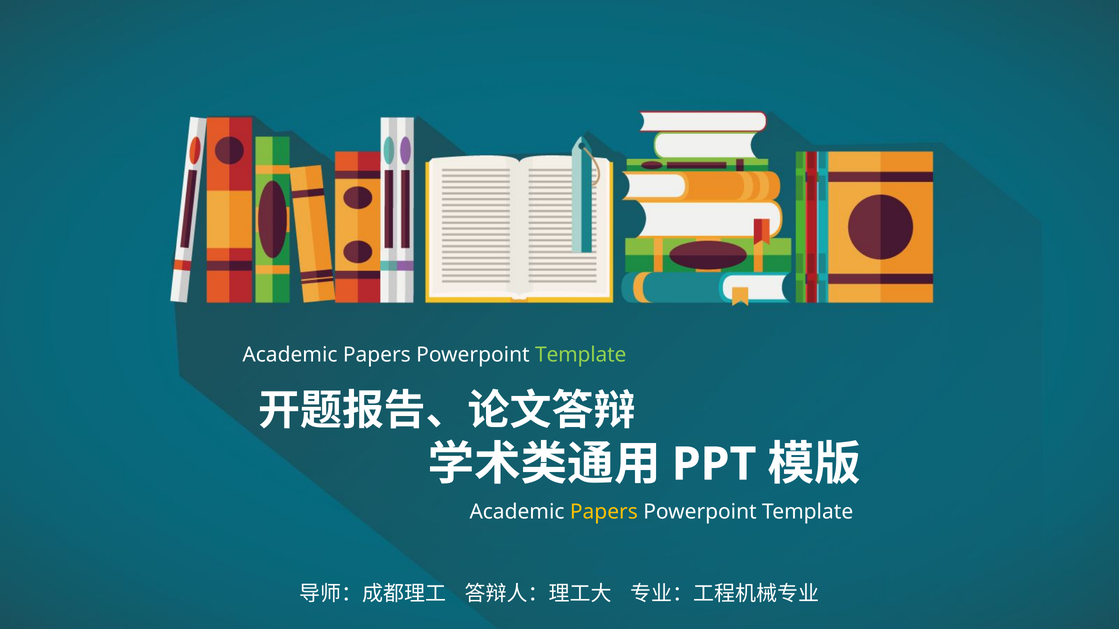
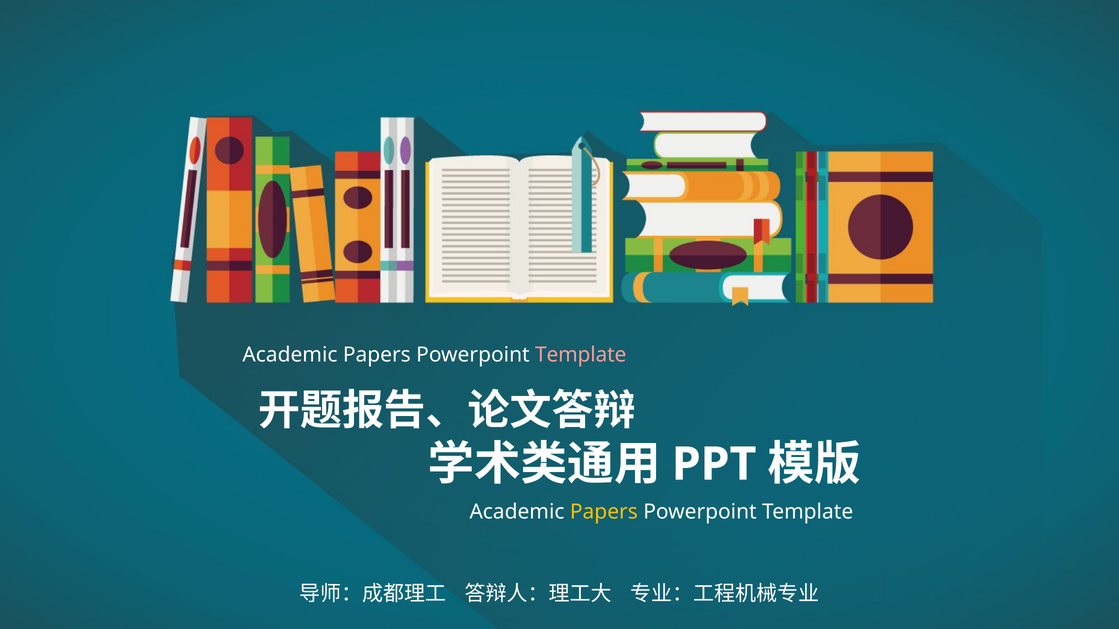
Template colour: light green -> pink (581, 355)
